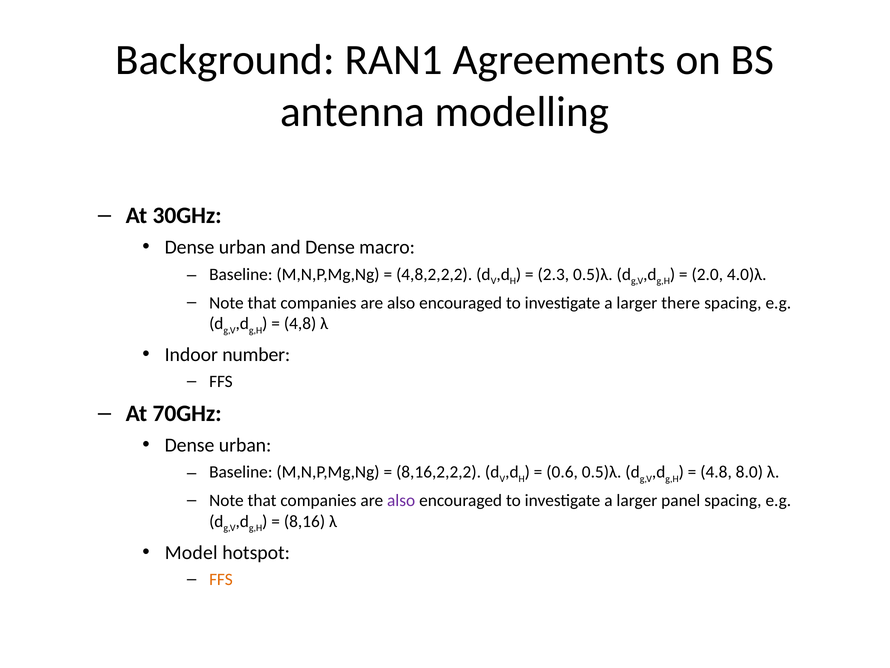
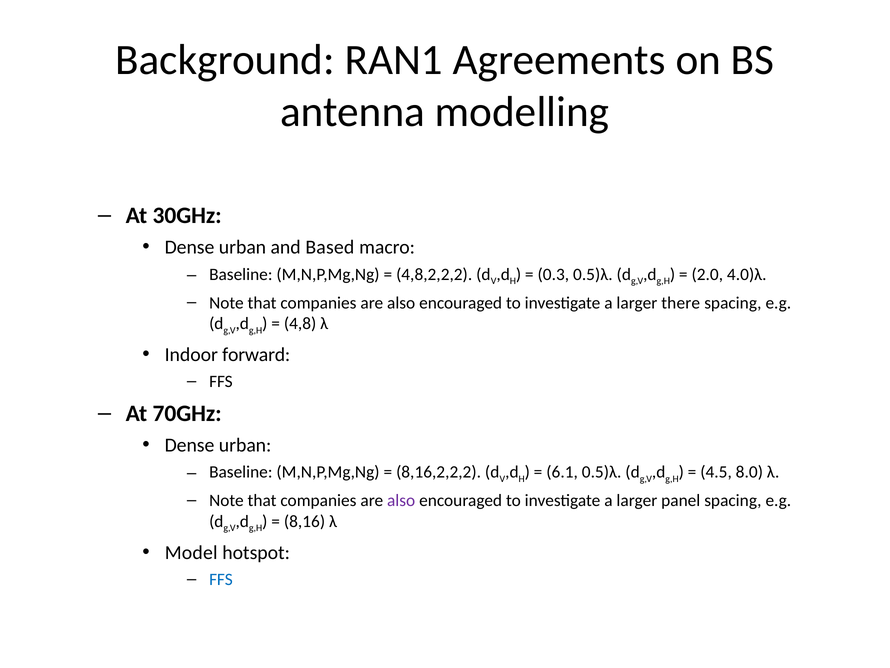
and Dense: Dense -> Based (330, 247)
2.3: 2.3 -> 0.3 (553, 274)
number: number -> forward (256, 354)
0.6: 0.6 -> 6.1 (562, 472)
4.8: 4.8 -> 4.5 (716, 472)
FFS colour: orange -> blue (221, 579)
